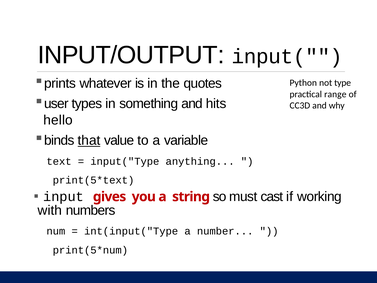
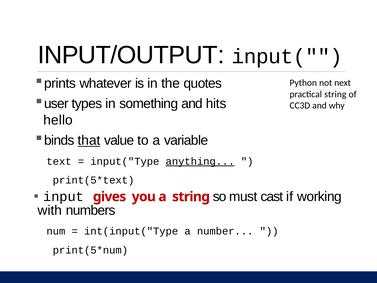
type: type -> next (343, 83)
practical range: range -> string (335, 94)
anything underline: none -> present (200, 161)
